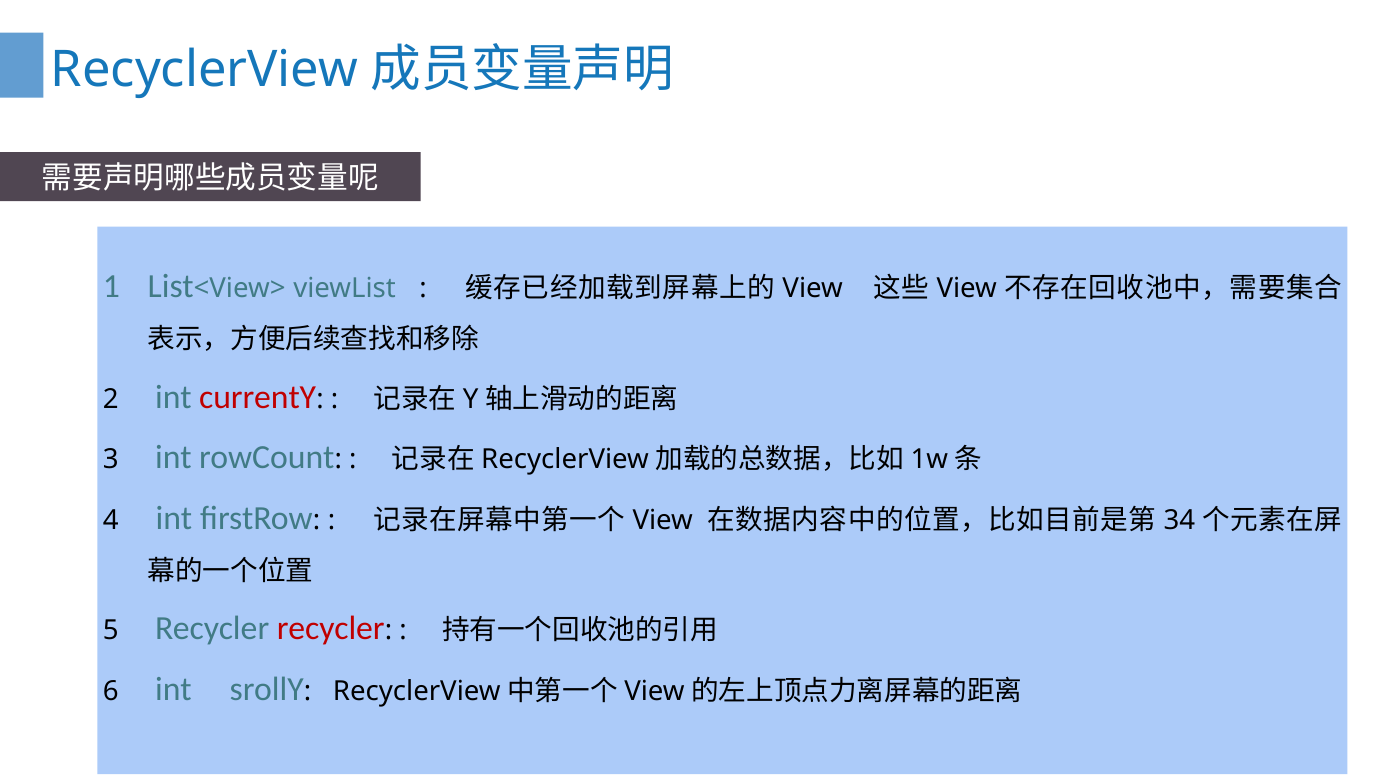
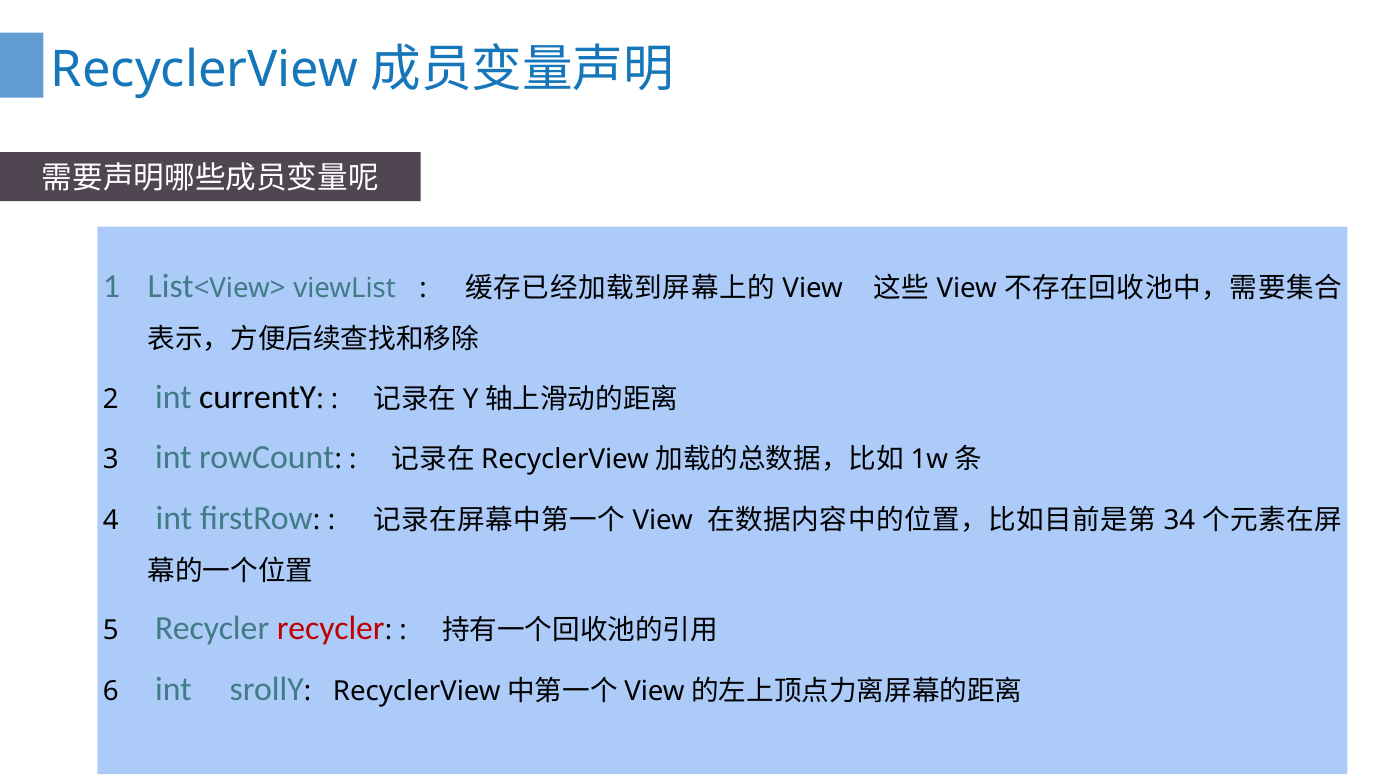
currentY colour: red -> black (258, 397)
